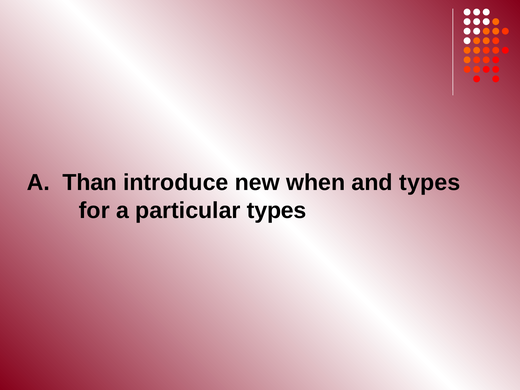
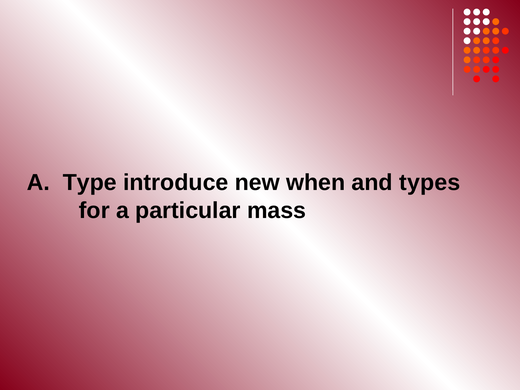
Than: Than -> Type (90, 183)
particular types: types -> mass (277, 210)
